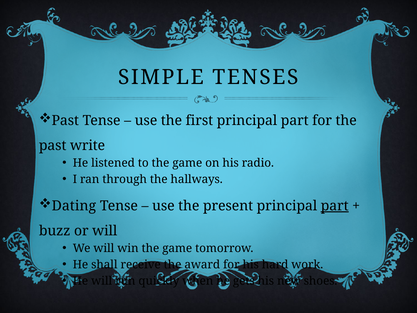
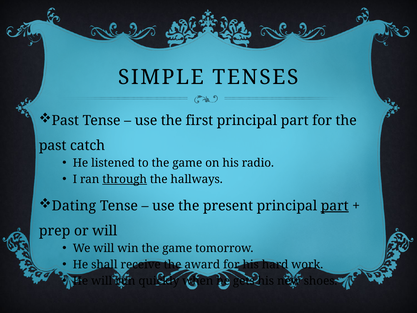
write: write -> catch (88, 146)
through underline: none -> present (125, 179)
buzz: buzz -> prep (55, 231)
